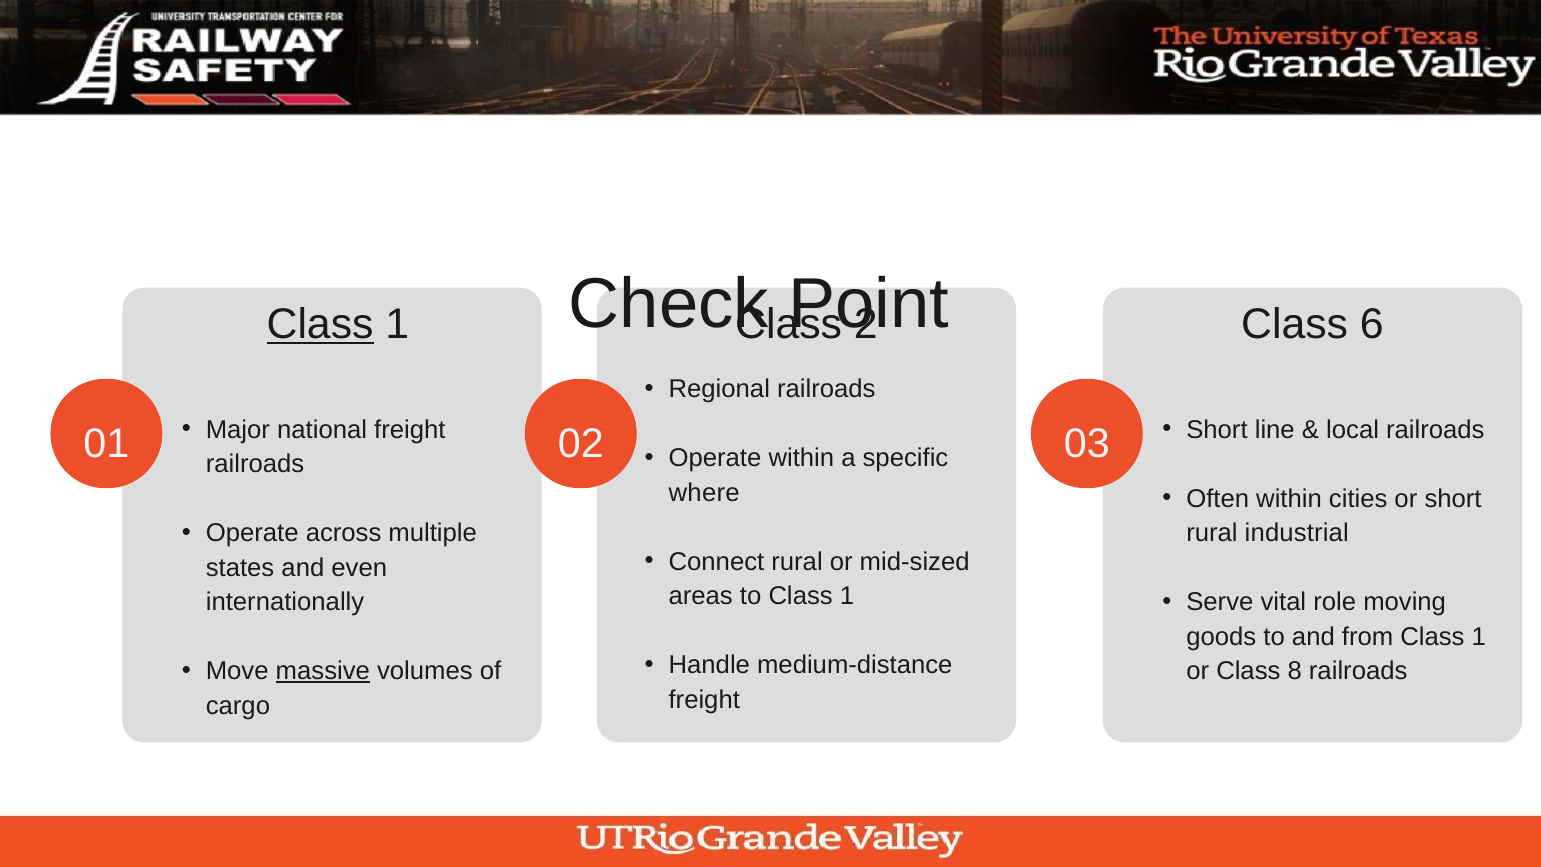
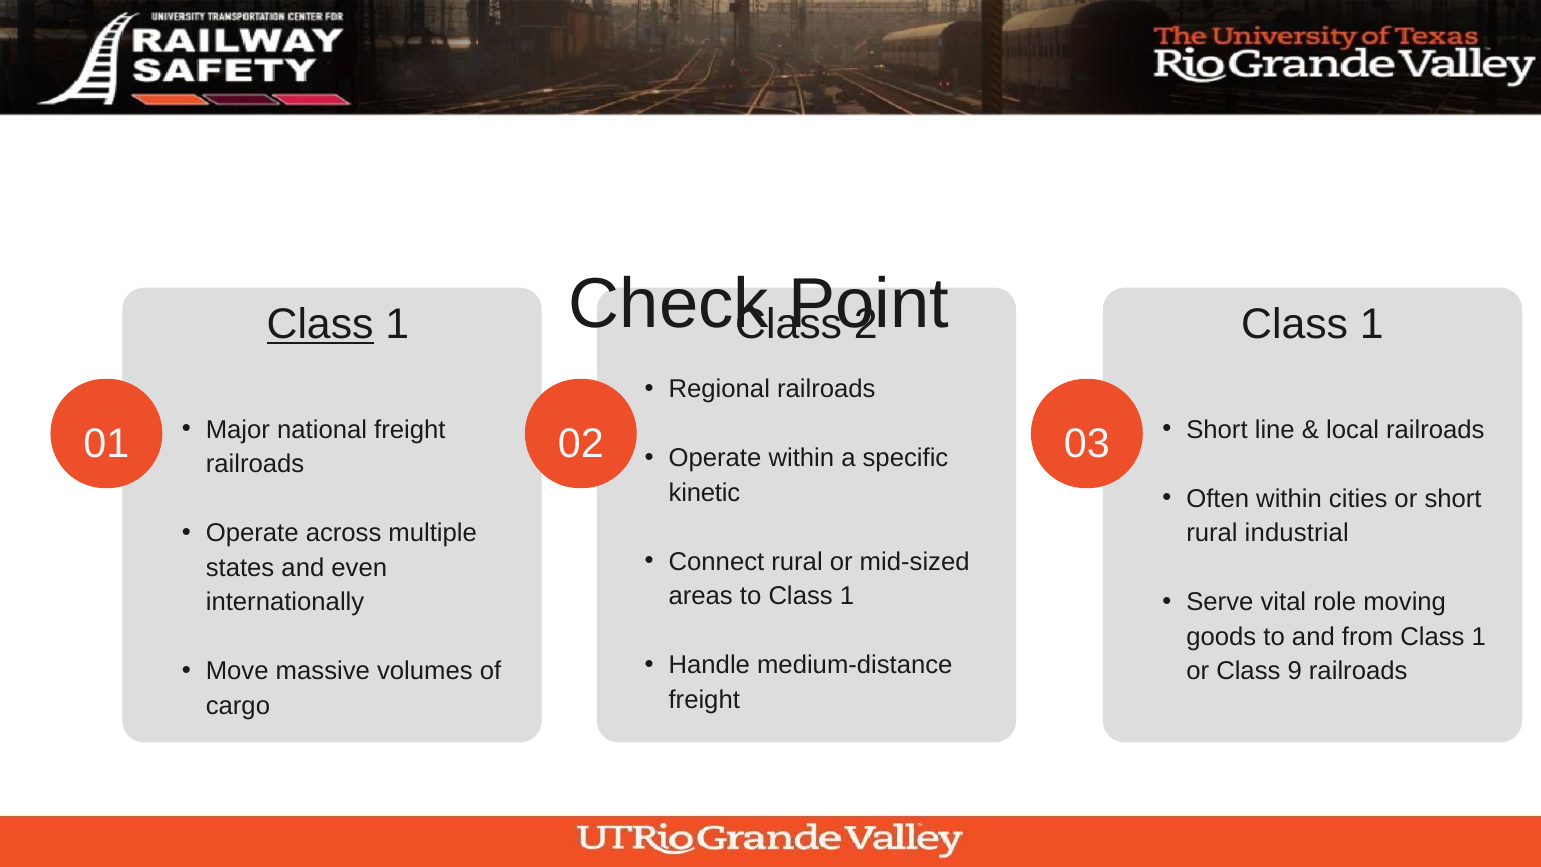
6: 6 -> 1 (1372, 324)
where: where -> kinetic (704, 493)
massive underline: present -> none (323, 671)
8: 8 -> 9 (1295, 671)
